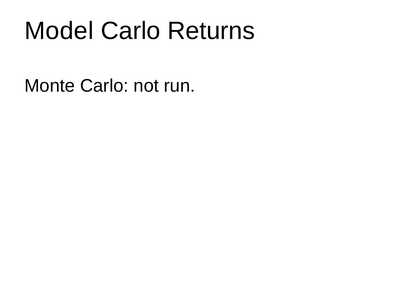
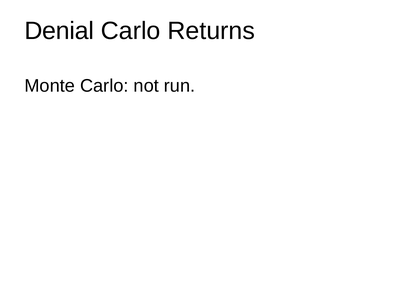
Model: Model -> Denial (59, 31)
